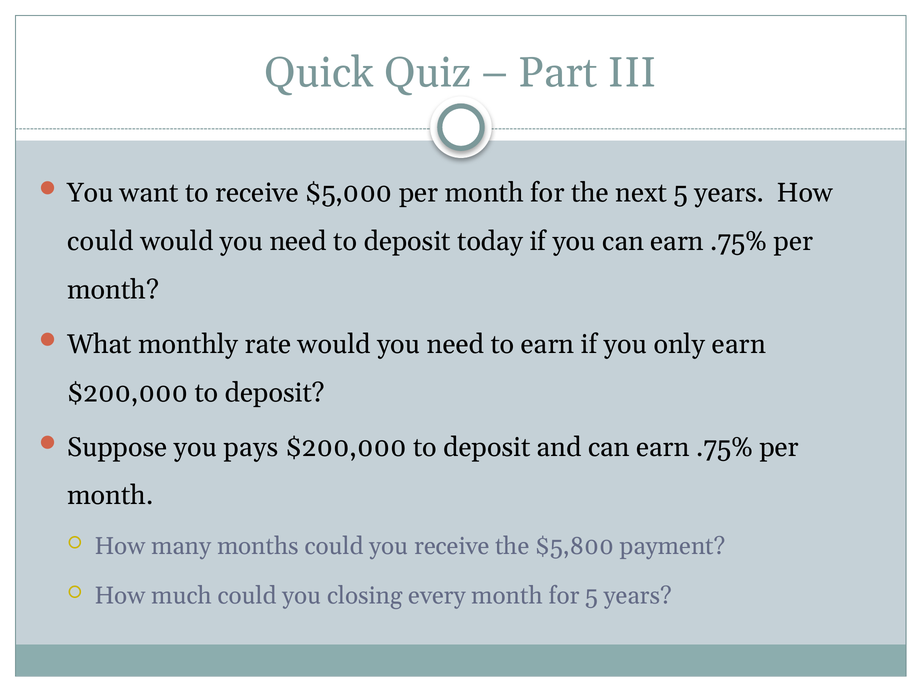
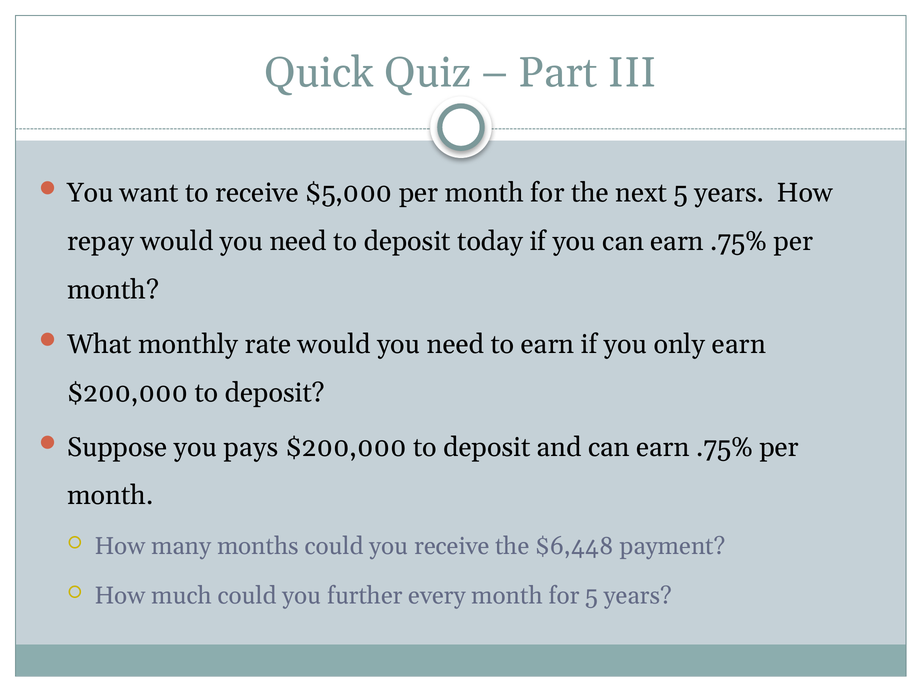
could: could -> repay (101, 241)
$5,800: $5,800 -> $6,448 (575, 546)
closing: closing -> further (365, 595)
